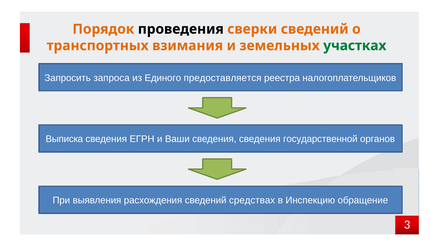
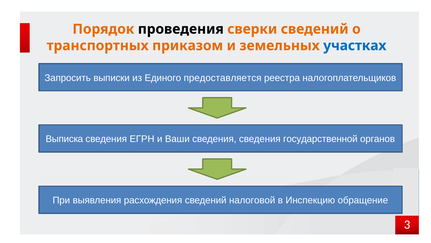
взимания: взимания -> приказом (188, 46)
участках colour: green -> blue (355, 46)
запроса: запроса -> выписки (112, 78)
средствах: средствах -> налоговой (252, 200)
